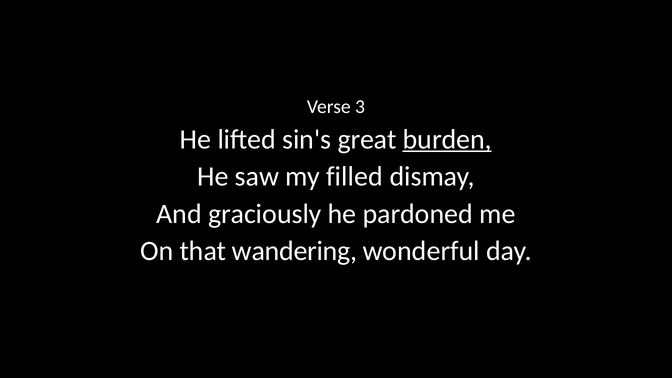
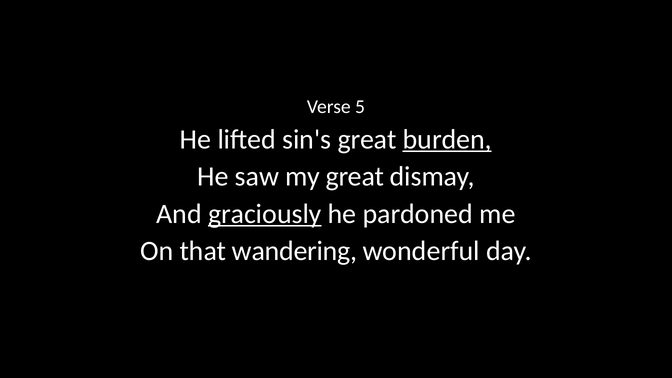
3: 3 -> 5 (360, 107)
my filled: filled -> great (355, 177)
graciously underline: none -> present (265, 214)
